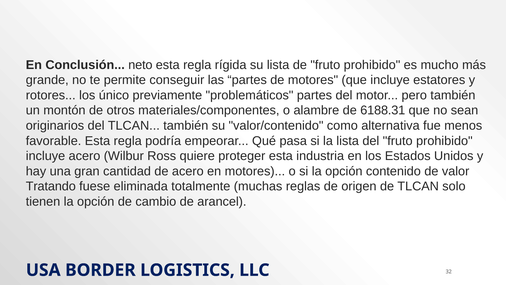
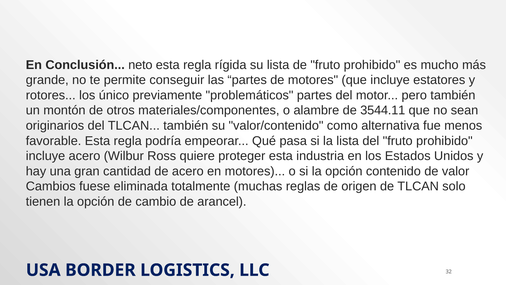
6188.31: 6188.31 -> 3544.11 (383, 110)
Tratando: Tratando -> Cambios (51, 186)
